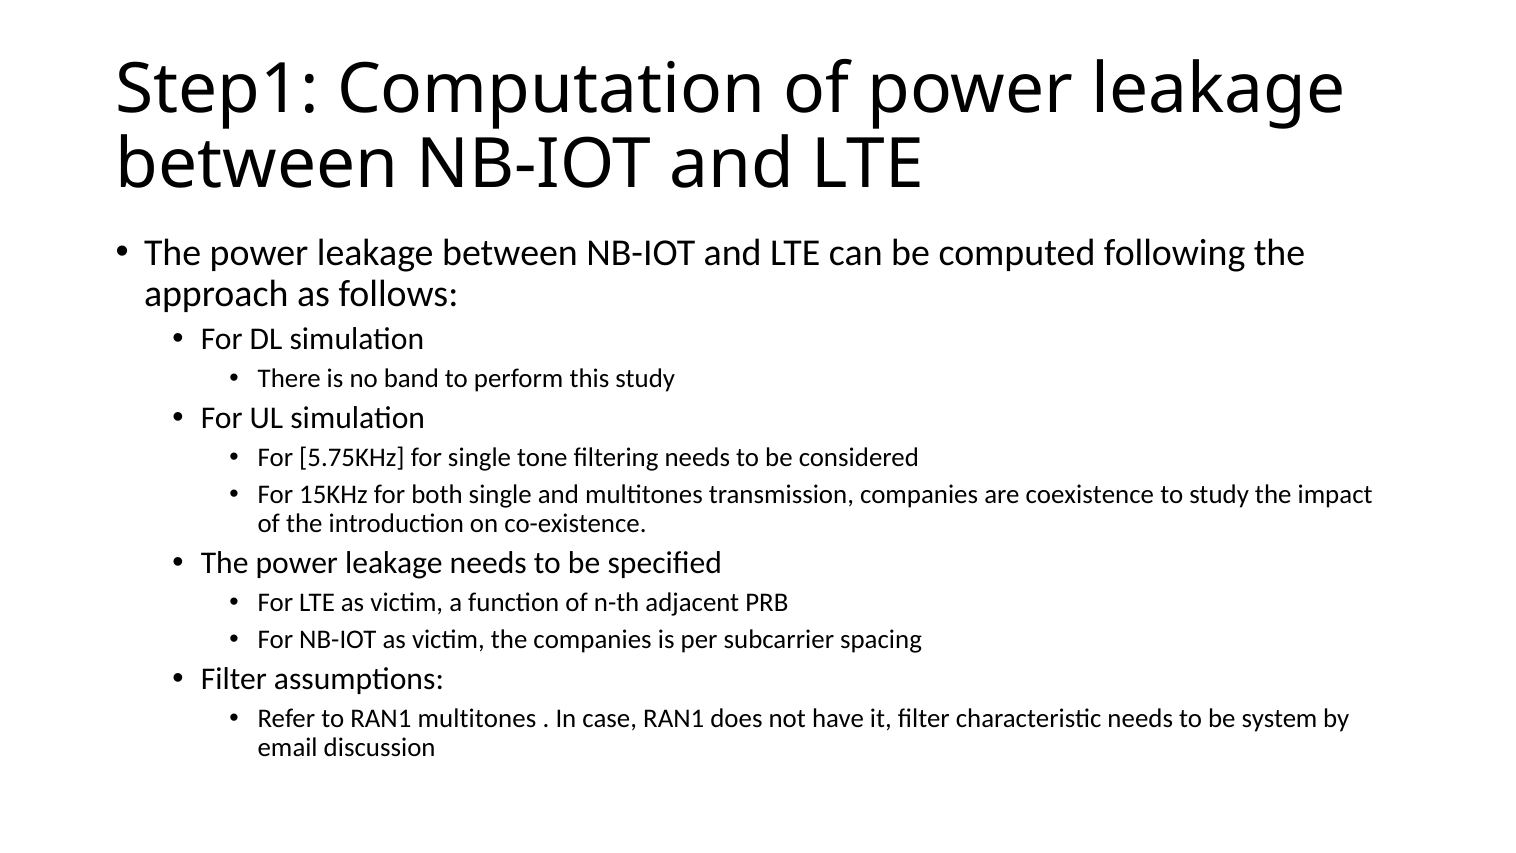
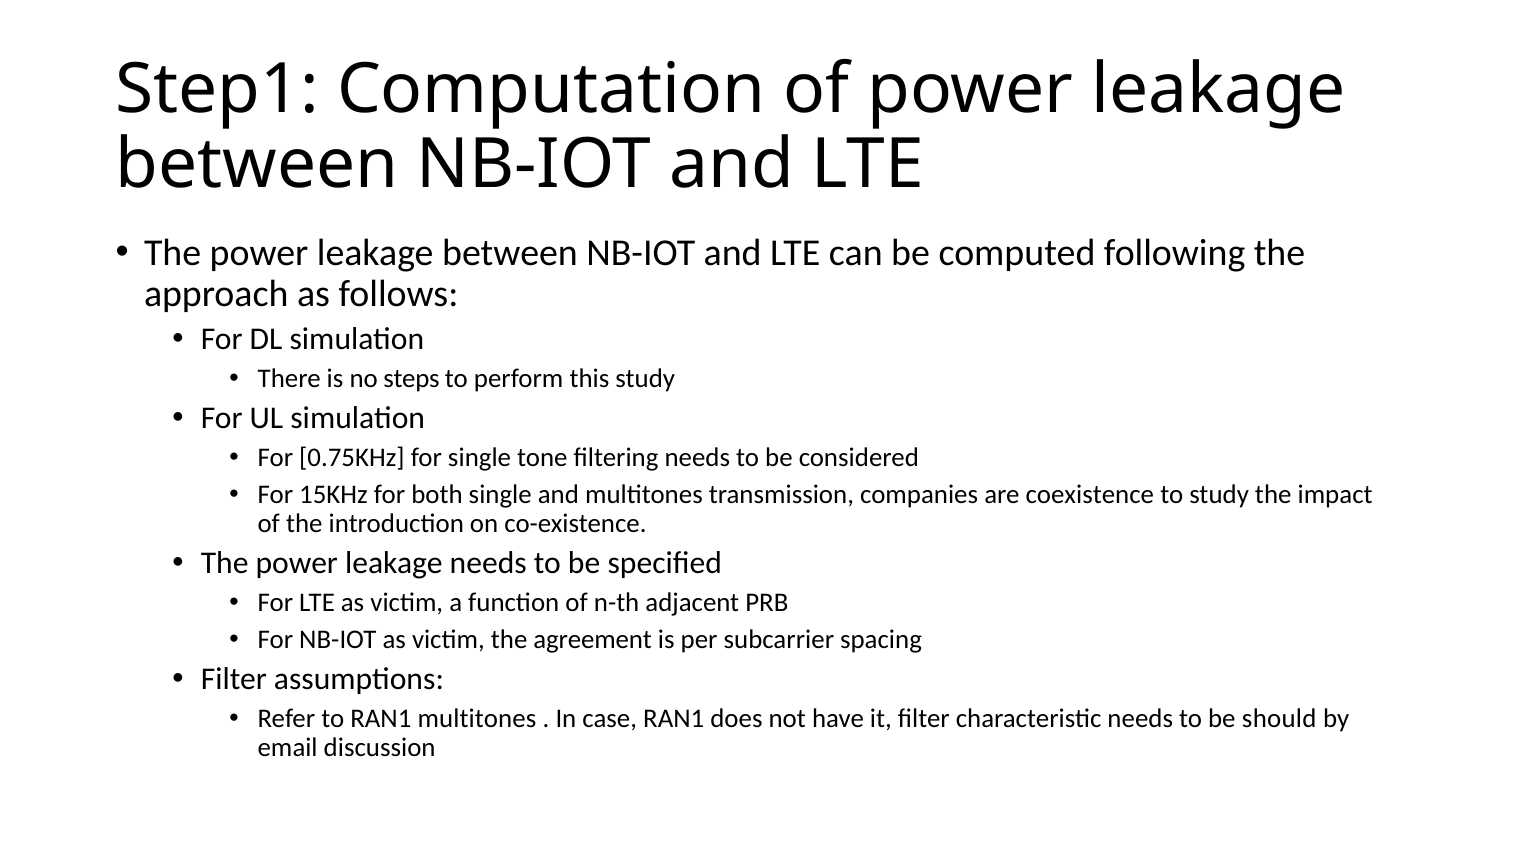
band: band -> steps (411, 379)
5.75KHz: 5.75KHz -> 0.75KHz (352, 458)
the companies: companies -> agreement (593, 639)
system: system -> should (1279, 718)
